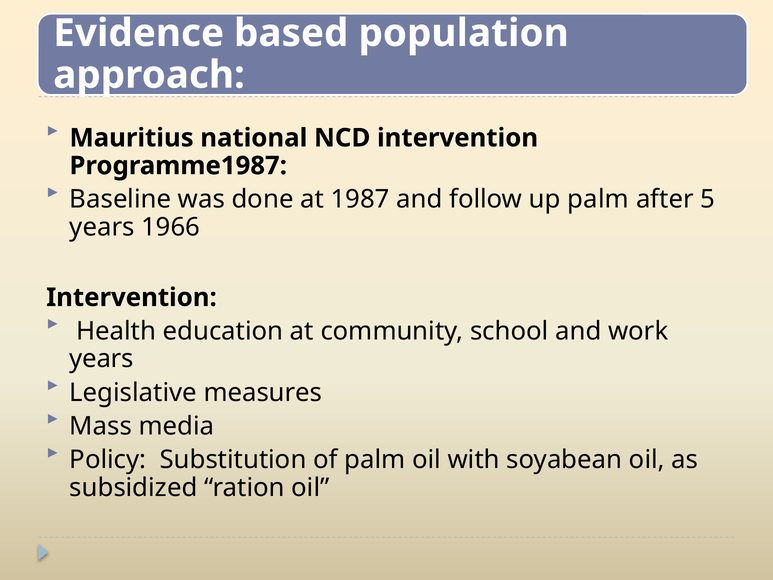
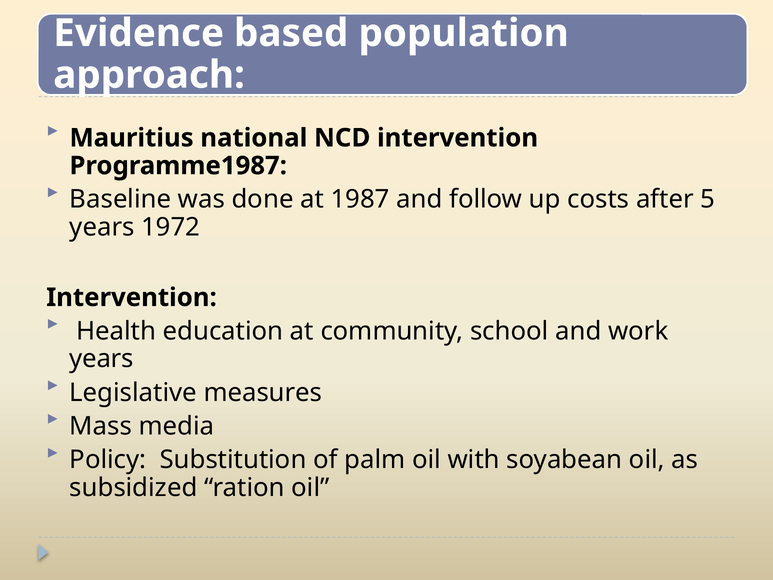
up palm: palm -> costs (598, 199)
1966: 1966 -> 1972 (171, 227)
